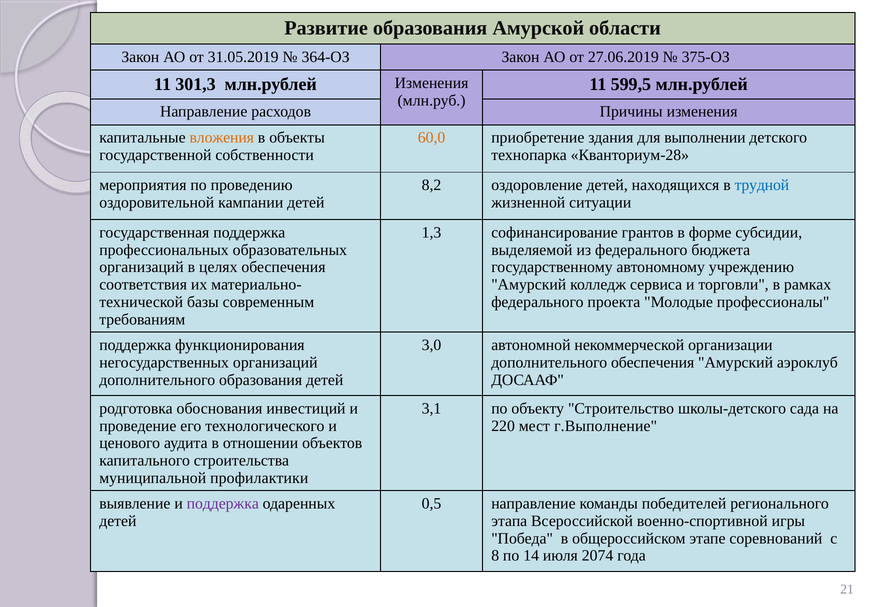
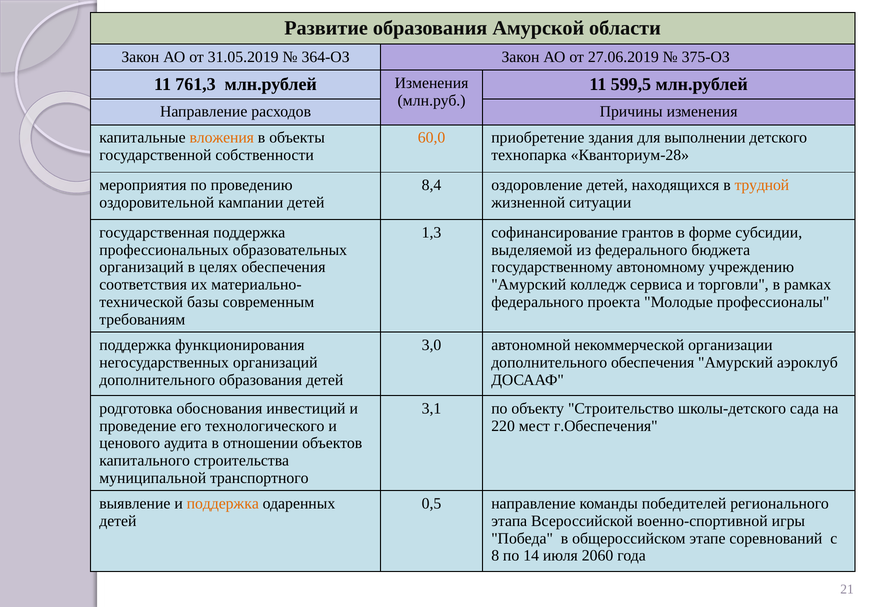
301,3: 301,3 -> 761,3 (196, 84)
8,2: 8,2 -> 8,4 (432, 185)
трудной colour: blue -> orange (762, 185)
г.Выполнение: г.Выполнение -> г.Обеспечения (606, 425)
профилактики: профилактики -> транспортного (259, 478)
поддержка colour: purple -> orange (223, 503)
2074: 2074 -> 2060 (598, 555)
